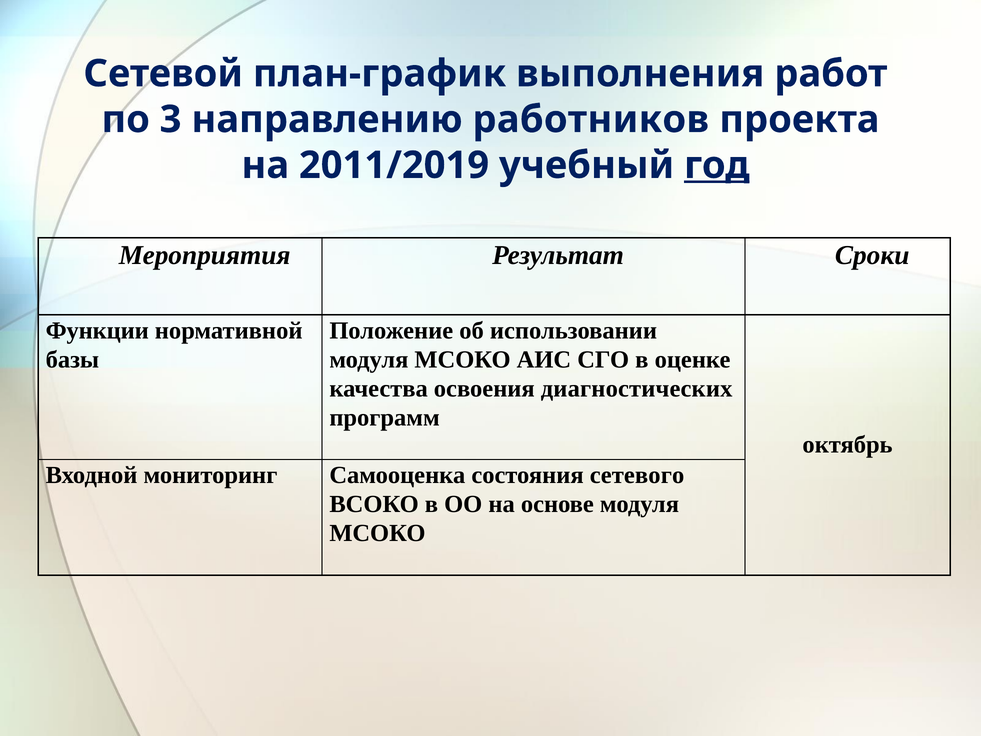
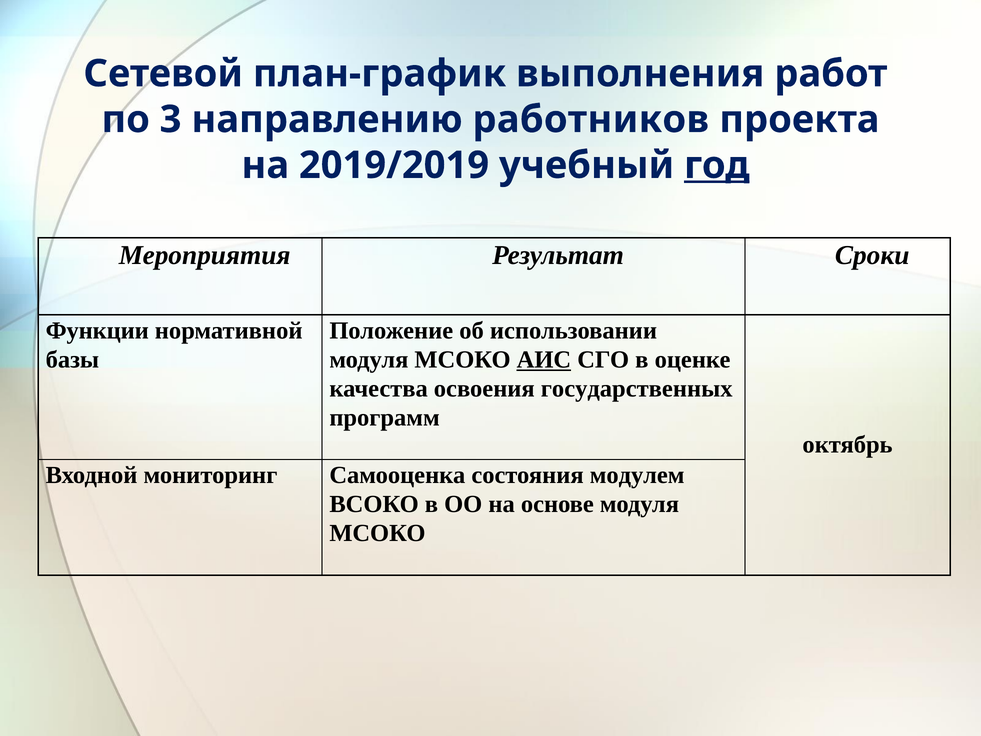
2011/2019: 2011/2019 -> 2019/2019 (394, 165)
АИС underline: none -> present (544, 359)
диагностических: диагностических -> государственных (637, 388)
сетевого: сетевого -> модулем (637, 475)
